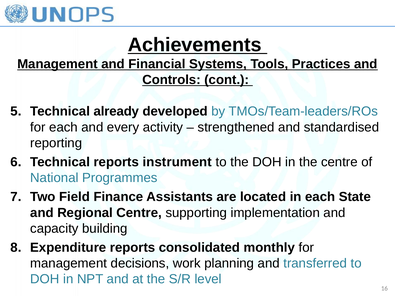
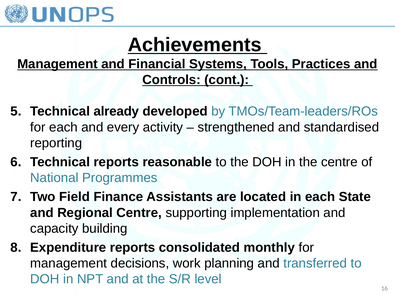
instrument: instrument -> reasonable (177, 162)
